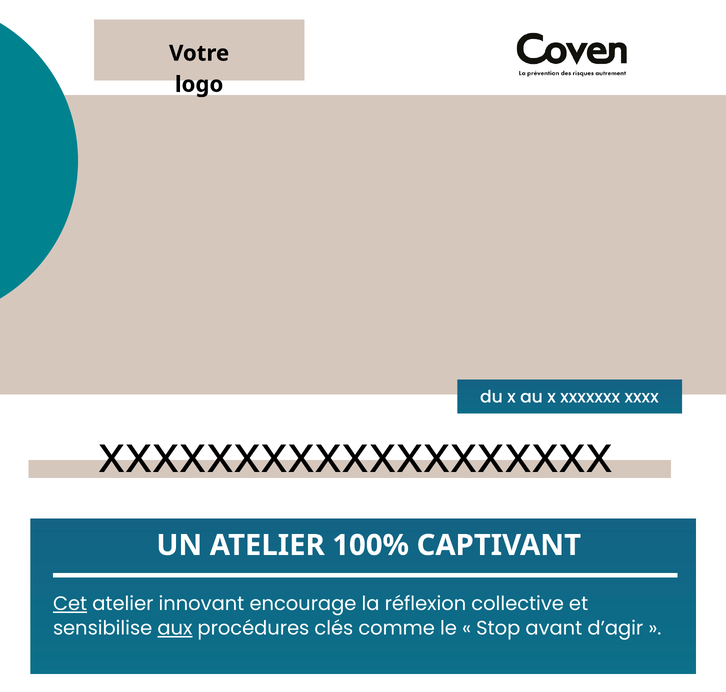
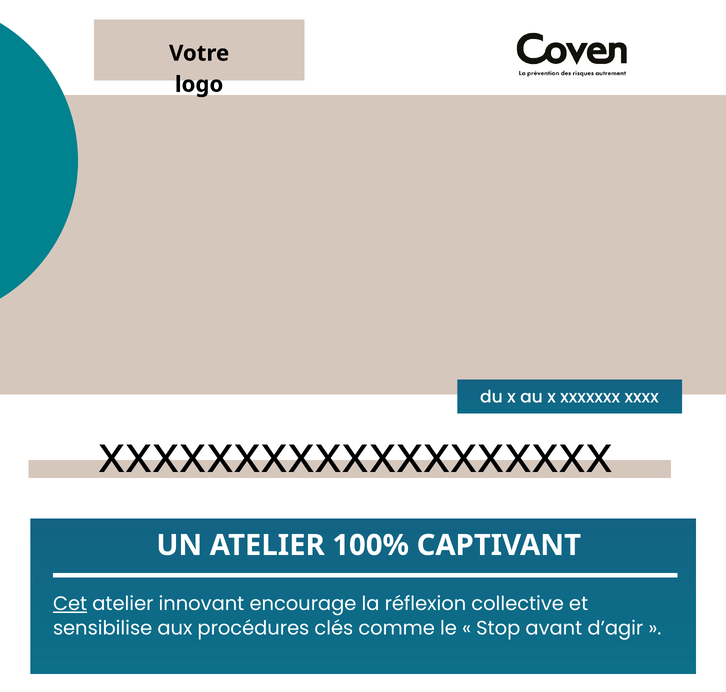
aux underline: present -> none (175, 628)
